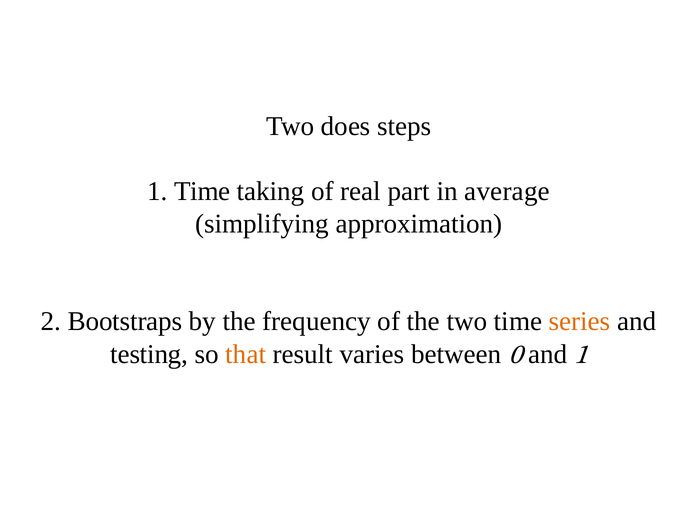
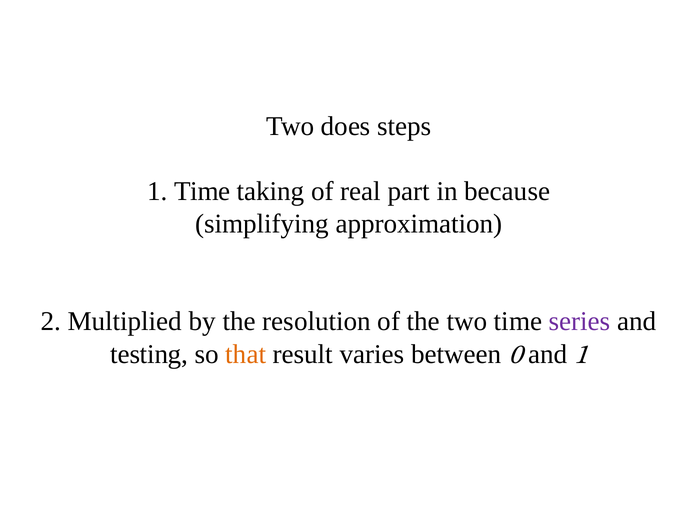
average: average -> because (507, 191)
Bootstraps: Bootstraps -> Multiplied (125, 322)
frequency: frequency -> resolution (317, 322)
series colour: orange -> purple (580, 322)
